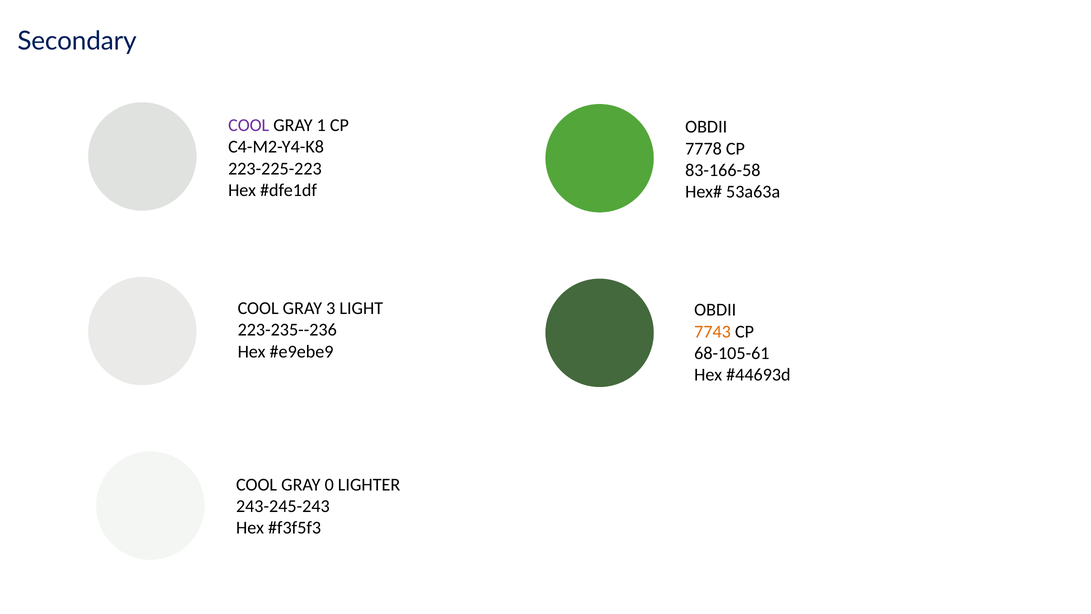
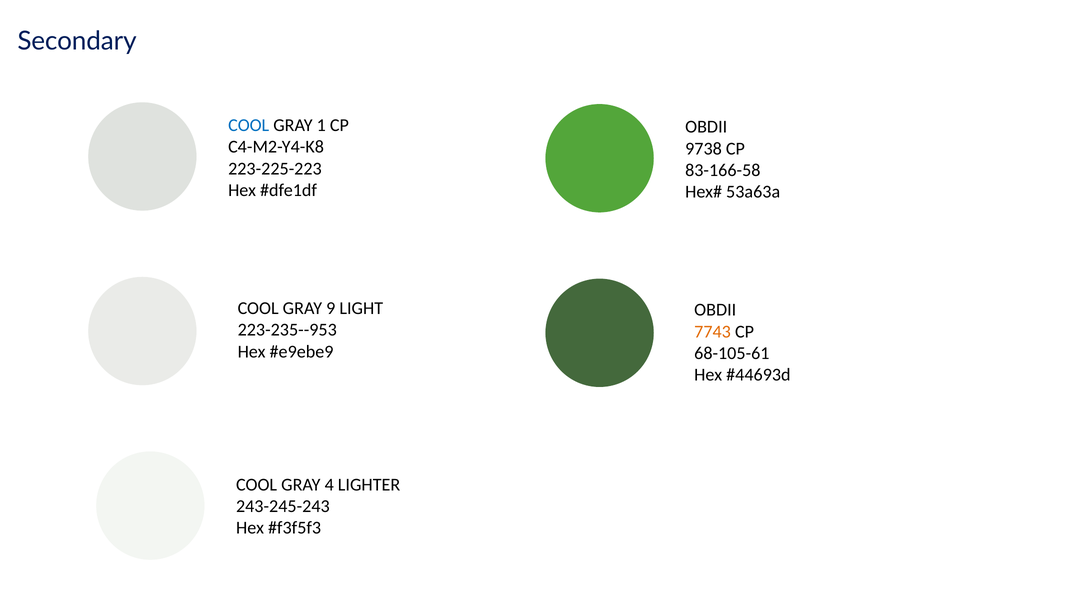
COOL colour: purple -> blue (249, 125)
7778: 7778 -> 9738 (704, 149)
3: 3 -> 9 (331, 308)
223-235--236: 223-235--236 -> 223-235--953 (287, 330)
0: 0 -> 4 (329, 484)
